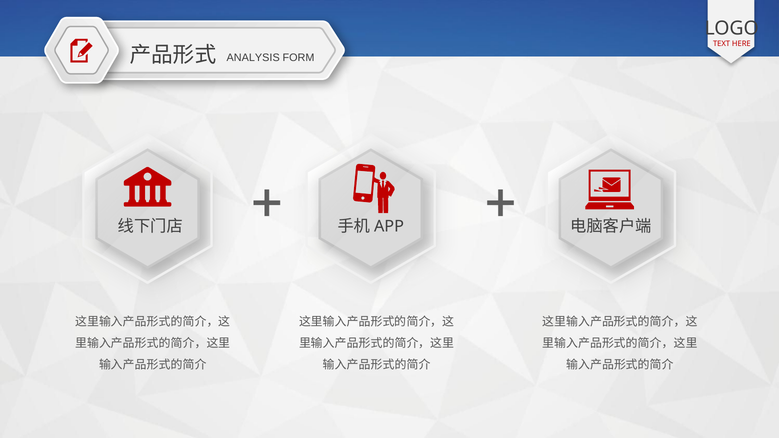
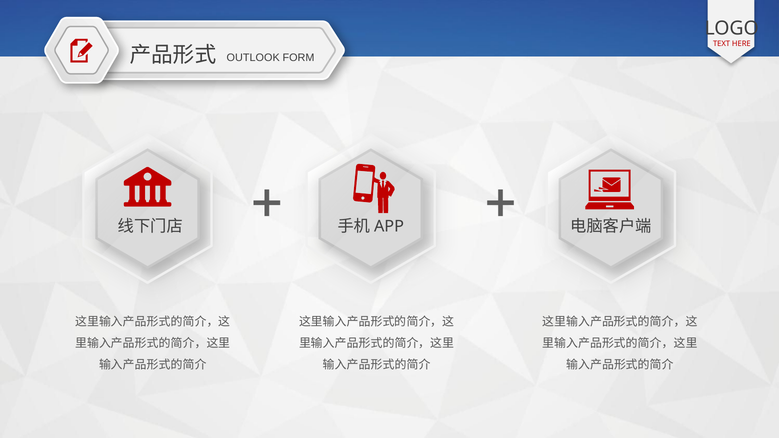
ANALYSIS: ANALYSIS -> OUTLOOK (253, 58)
